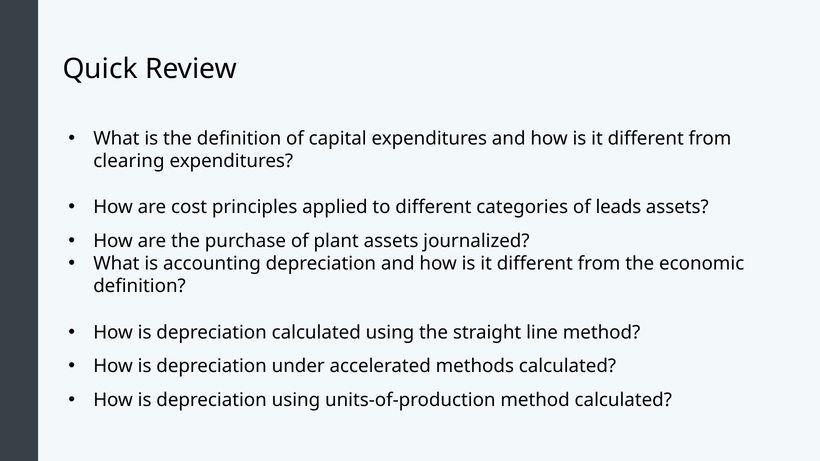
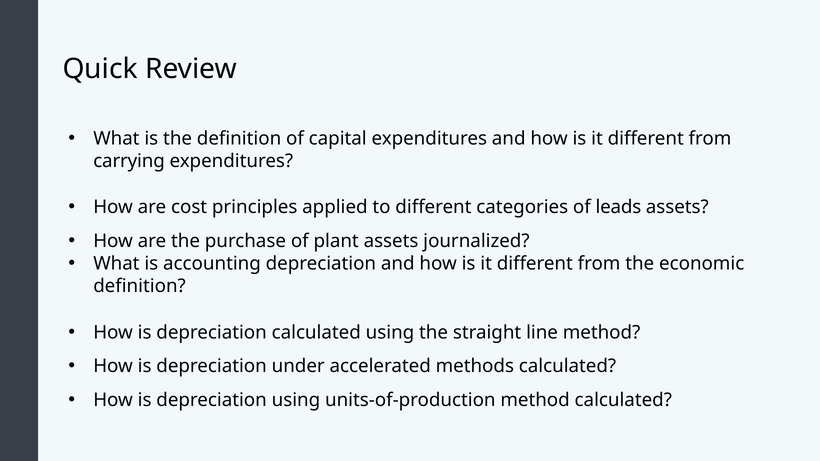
clearing: clearing -> carrying (129, 161)
